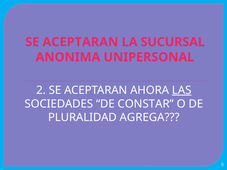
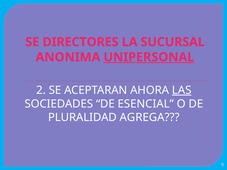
ACEPTARAN: ACEPTARAN -> DIRECTORES (81, 42)
UNIPERSONAL underline: none -> present (149, 57)
CONSTAR: CONSTAR -> ESENCIAL (146, 104)
